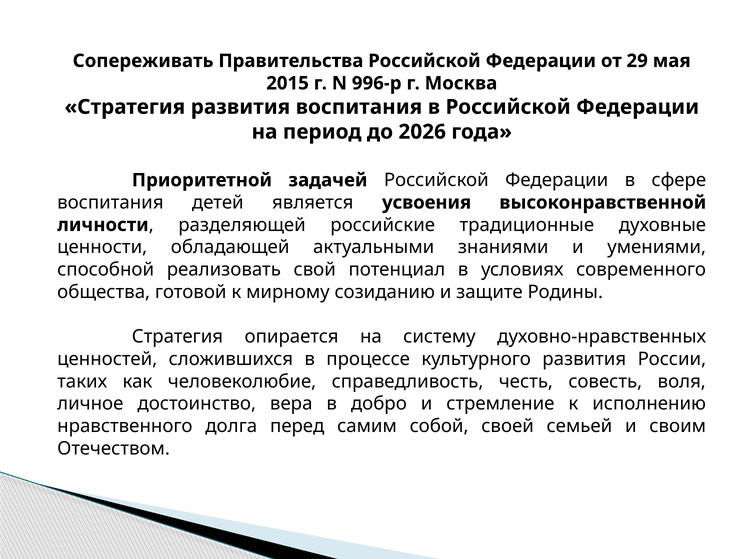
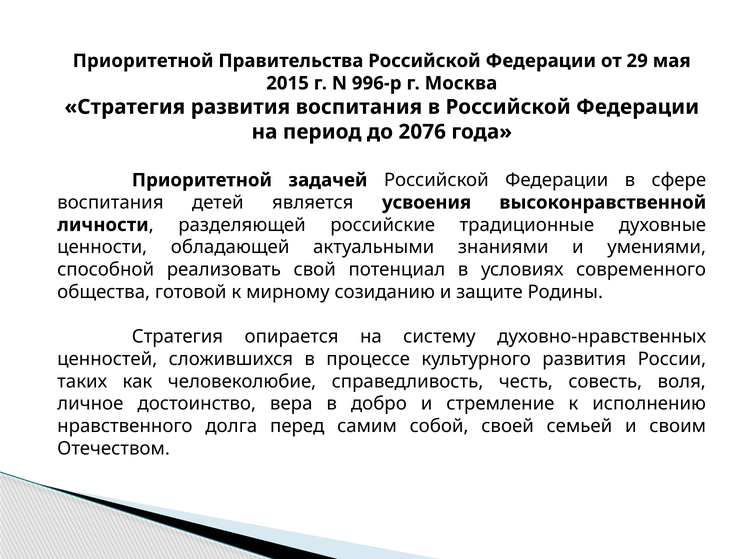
Сопереживать: Сопереживать -> Приоритетной (143, 61)
2026: 2026 -> 2076 (422, 132)
